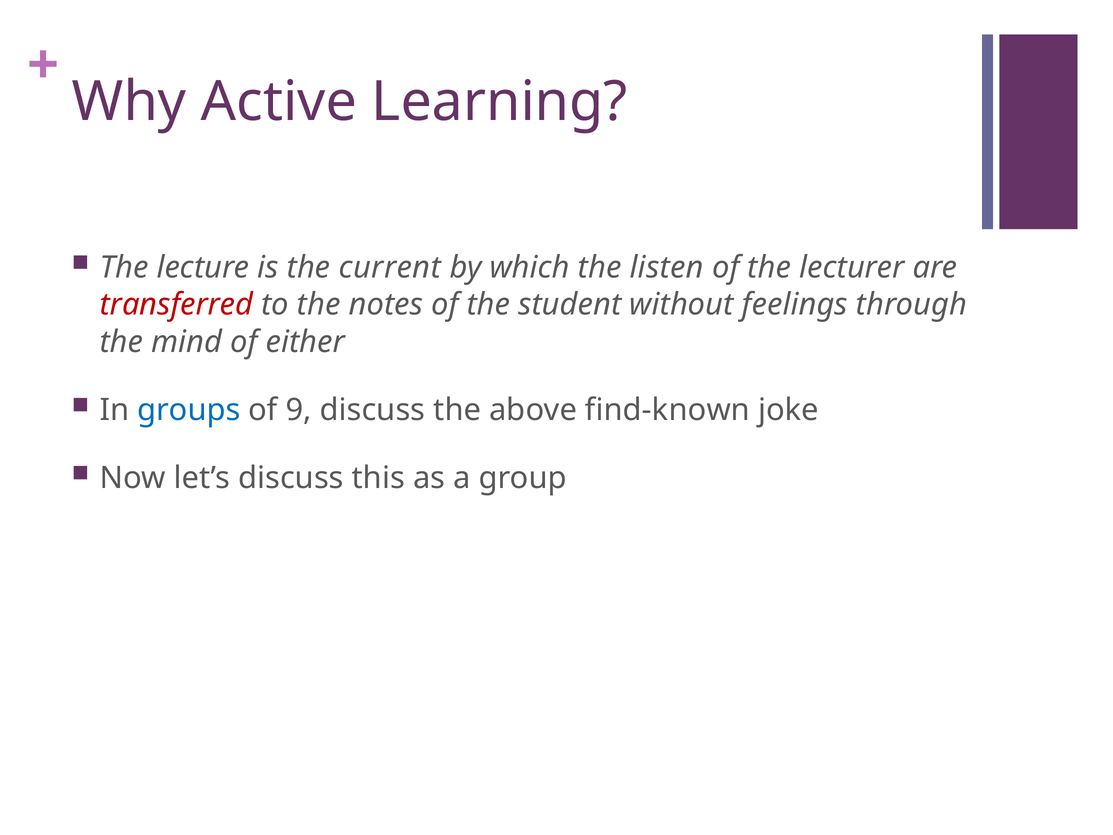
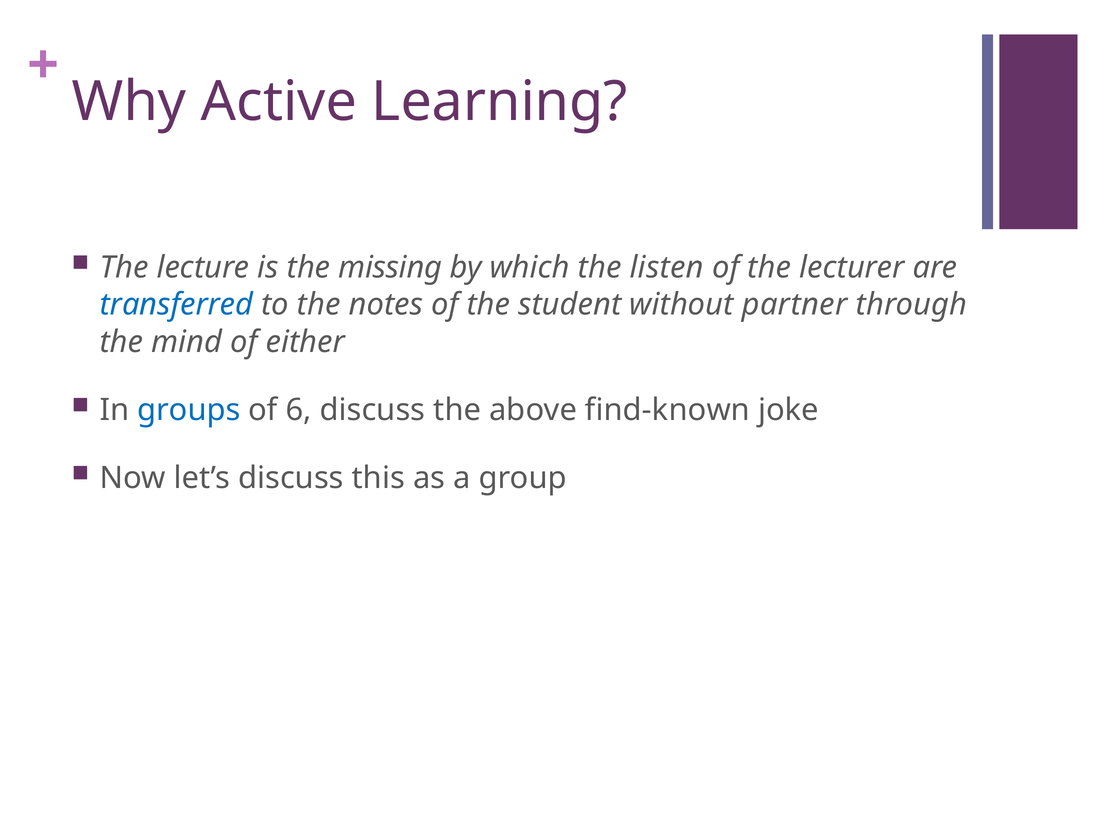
current: current -> missing (390, 267)
transferred colour: red -> blue (176, 305)
feelings: feelings -> partner (795, 305)
9: 9 -> 6 (299, 410)
